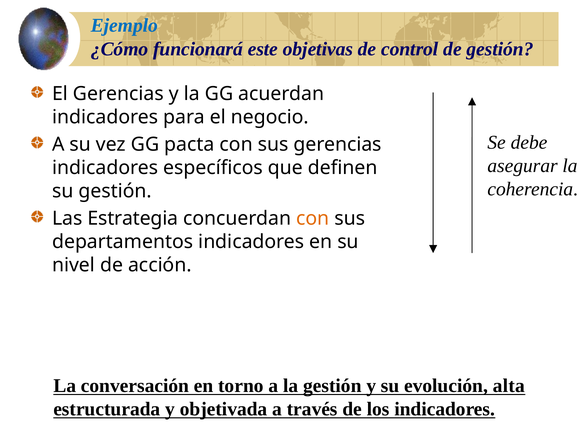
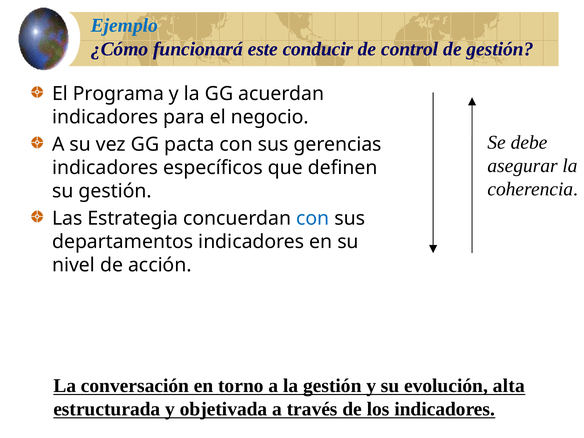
objetivas: objetivas -> conducir (318, 49)
El Gerencias: Gerencias -> Programa (118, 94)
con colour: orange -> blue (313, 218)
